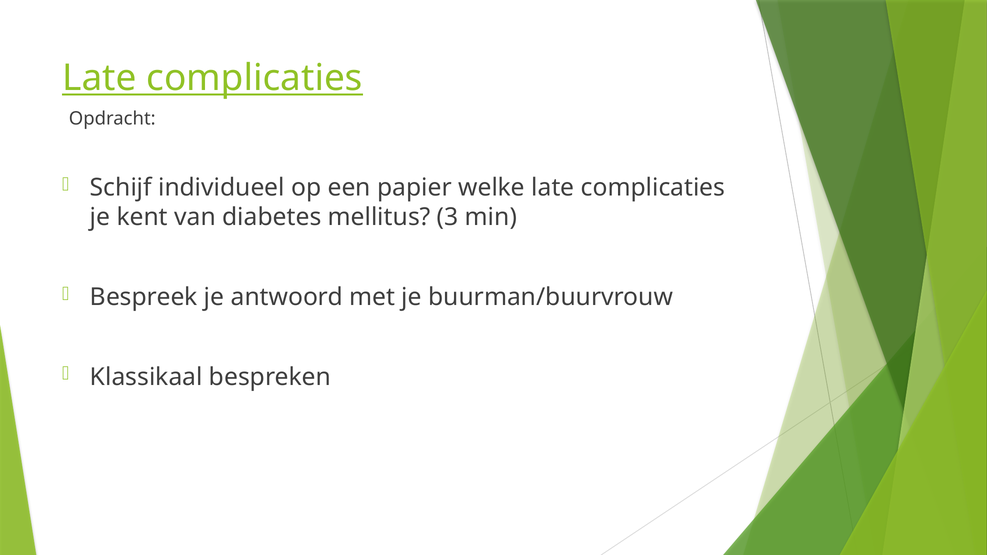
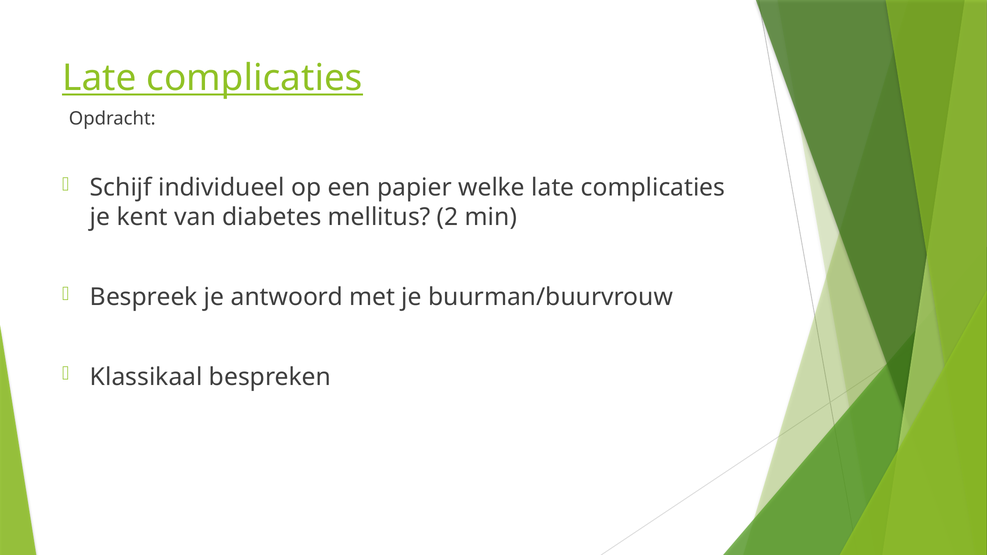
3: 3 -> 2 (448, 217)
